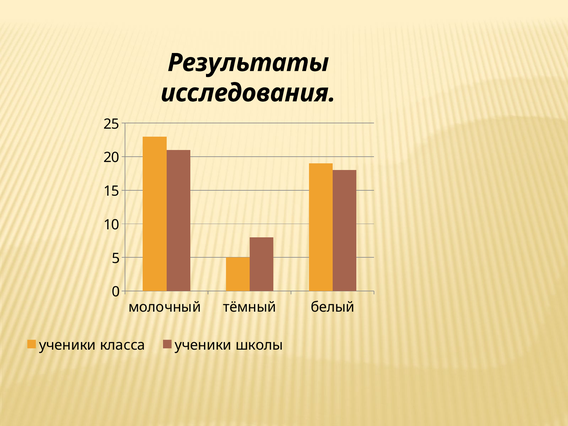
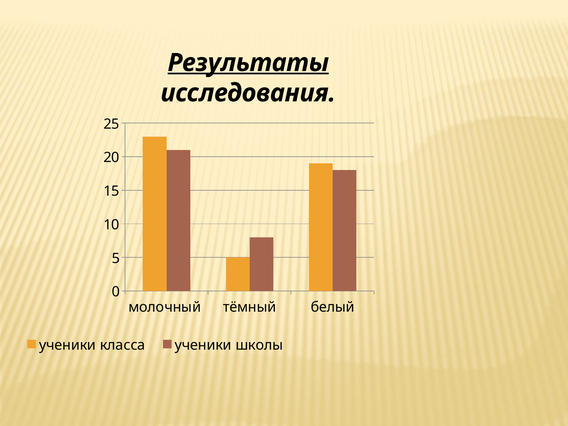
Результаты underline: none -> present (248, 63)
